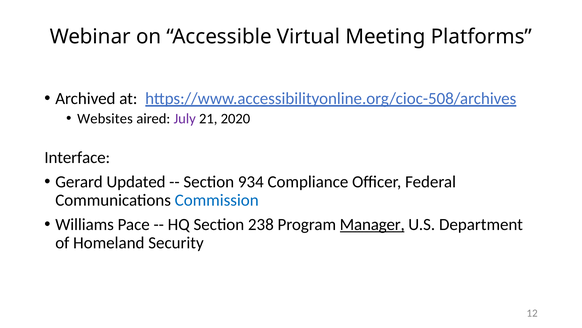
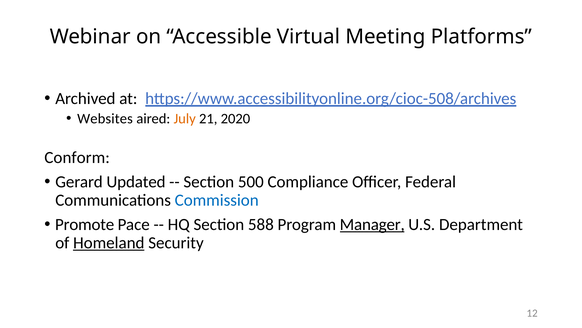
July colour: purple -> orange (185, 118)
Interface: Interface -> Conform (77, 157)
934: 934 -> 500 (251, 182)
Williams: Williams -> Promote (85, 224)
238: 238 -> 588 (261, 224)
Homeland underline: none -> present (109, 243)
